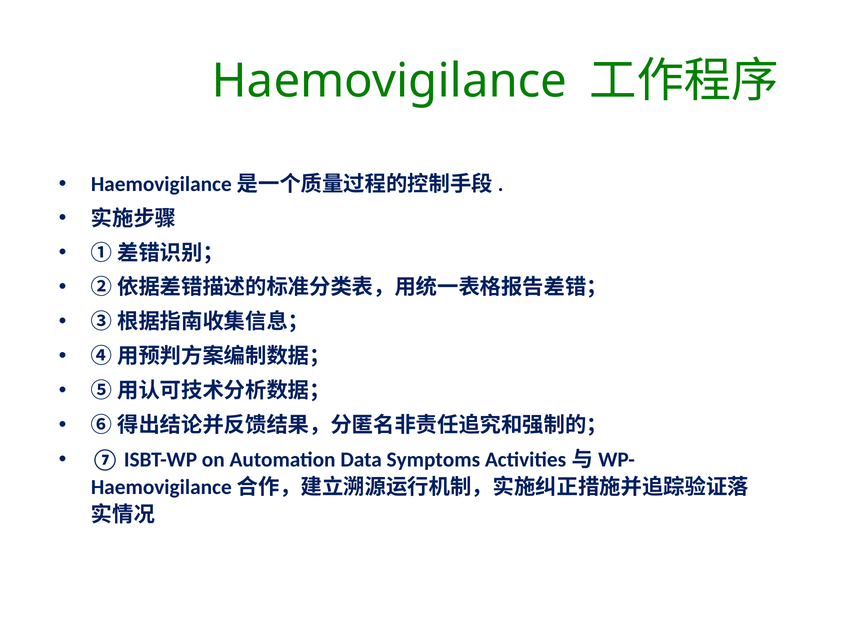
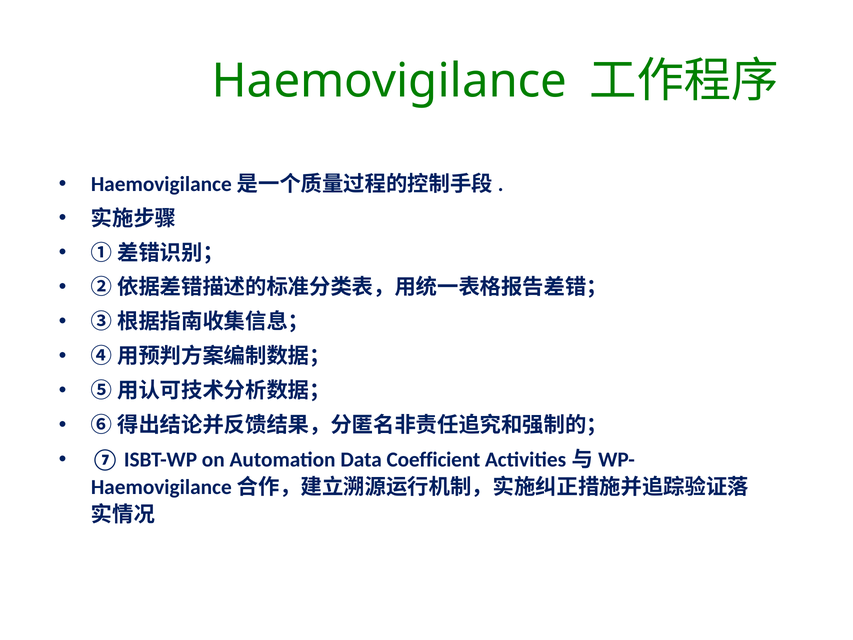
Symptoms: Symptoms -> Coefficient (433, 459)
